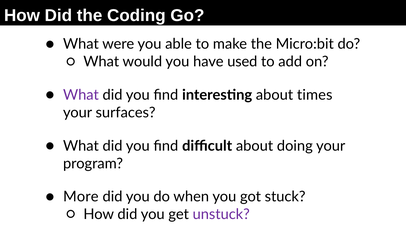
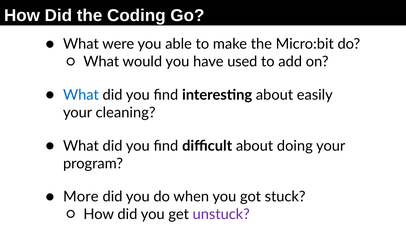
What colour: purple -> blue (81, 95)
times: times -> easily (315, 95)
surfaces: surfaces -> cleaning (126, 112)
